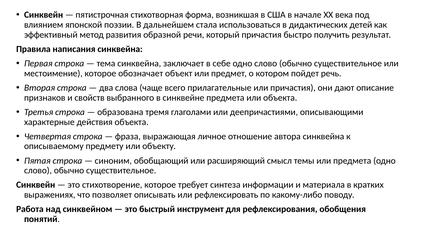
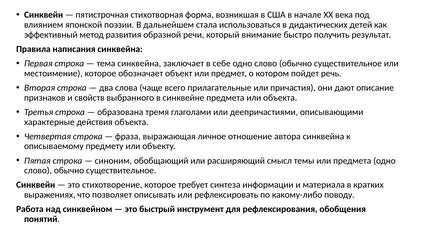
который причастия: причастия -> внимание (262, 35)
